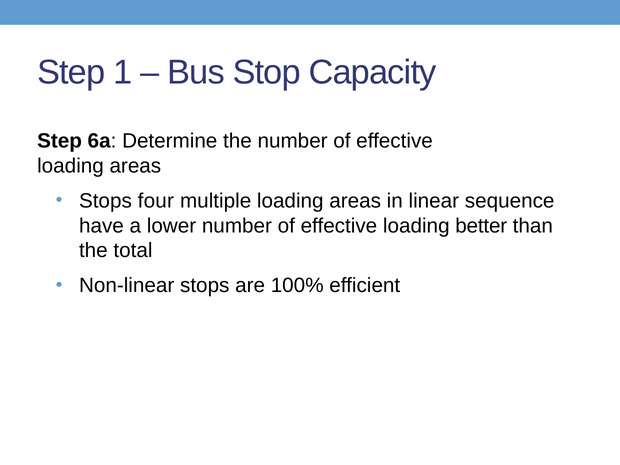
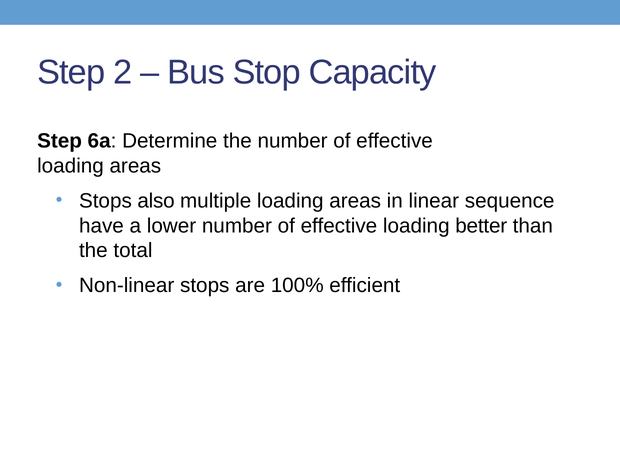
1: 1 -> 2 (123, 72)
four: four -> also (156, 201)
